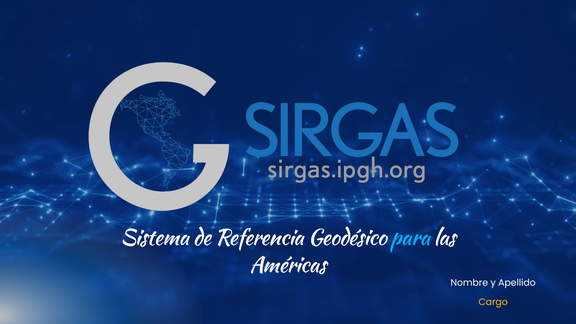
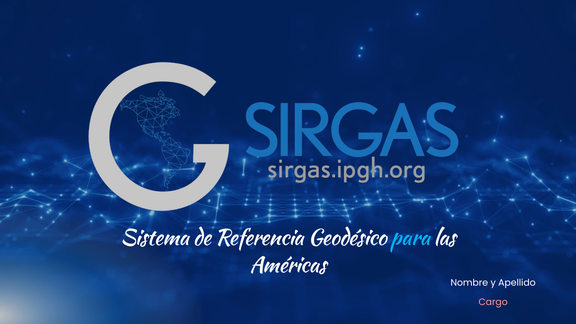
Cargo colour: yellow -> pink (493, 302)
